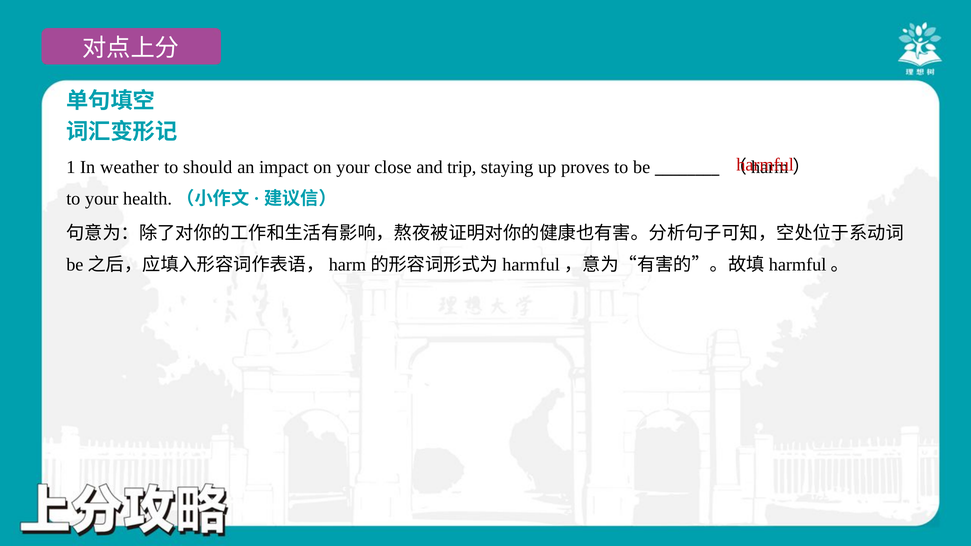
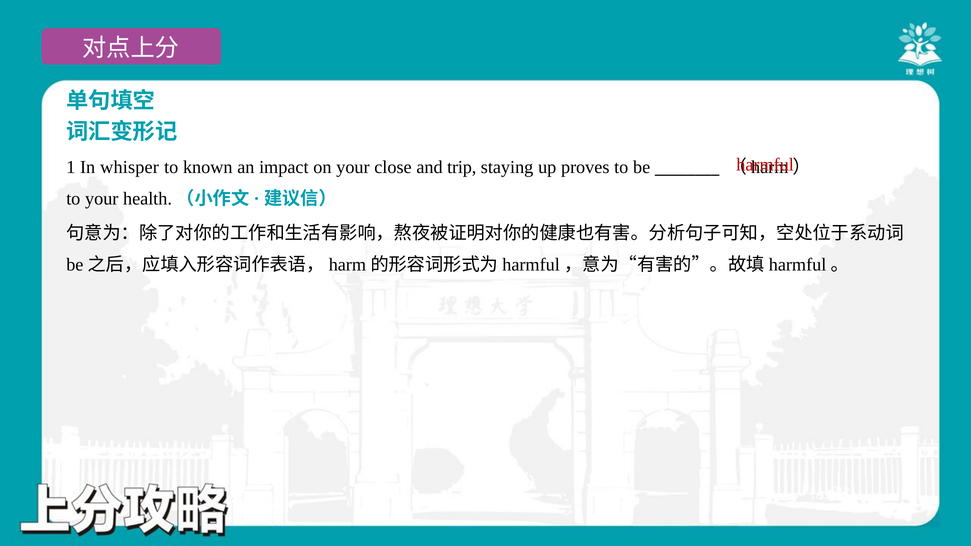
weather: weather -> whisper (130, 167)
should: should -> known (208, 167)
